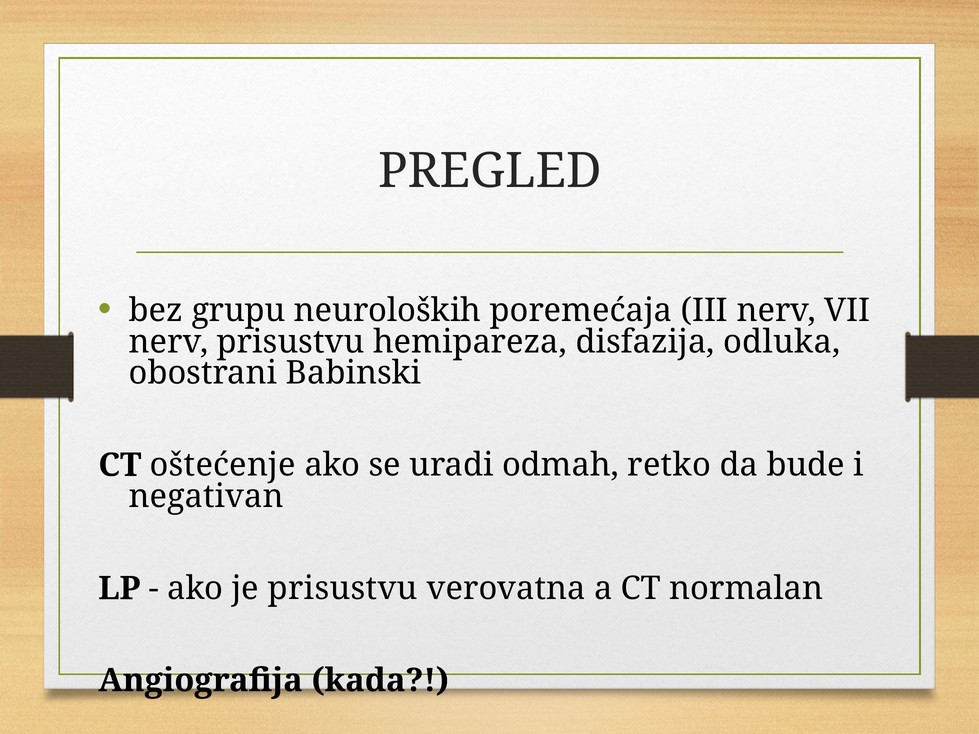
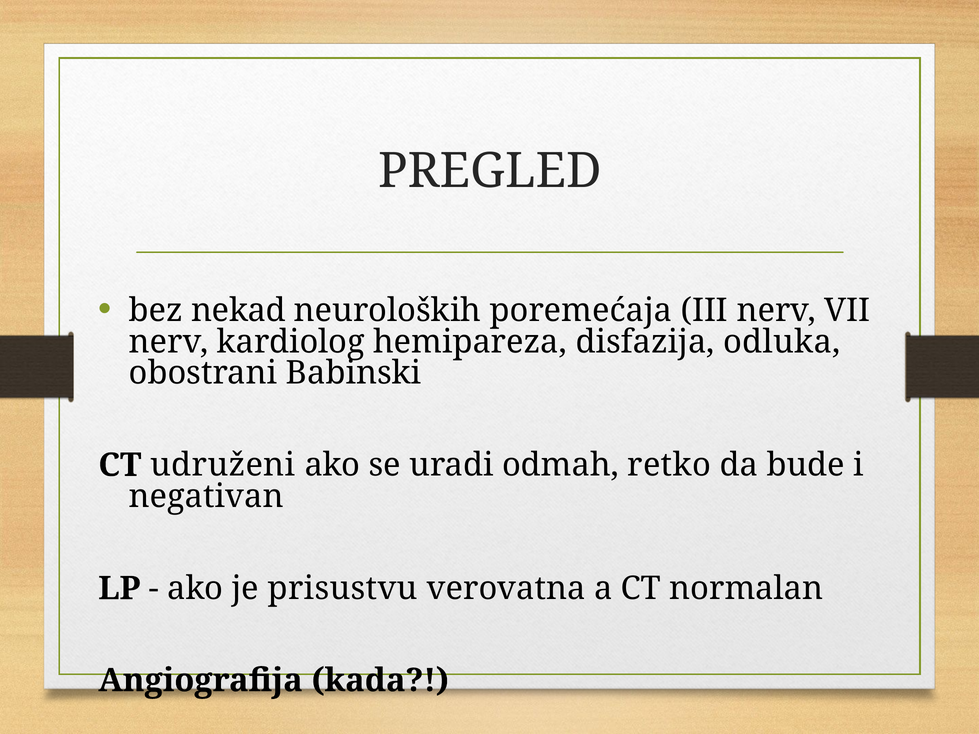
grupu: grupu -> nekad (239, 311)
nerv prisustvu: prisustvu -> kardiolog (291, 342)
oštećenje: oštećenje -> udruženi (223, 465)
